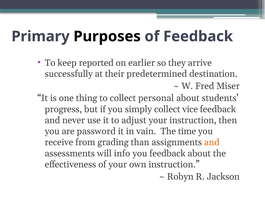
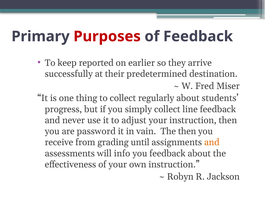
Purposes colour: black -> red (107, 36)
personal: personal -> regularly (156, 98)
vice: vice -> line (190, 109)
The time: time -> then (187, 131)
than: than -> until (140, 142)
